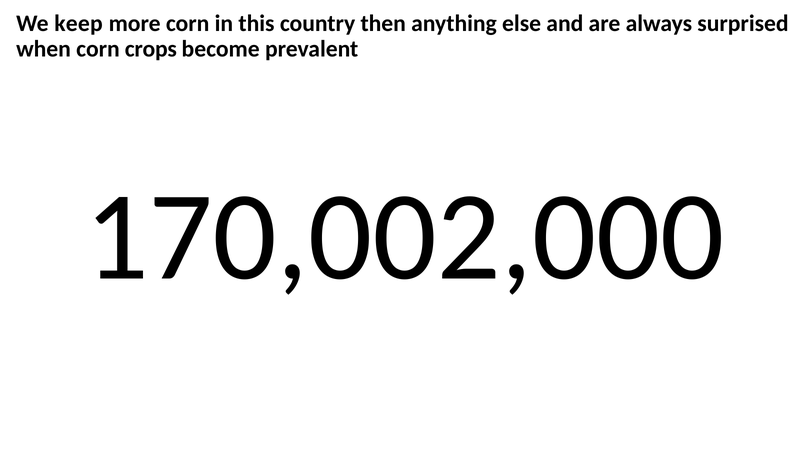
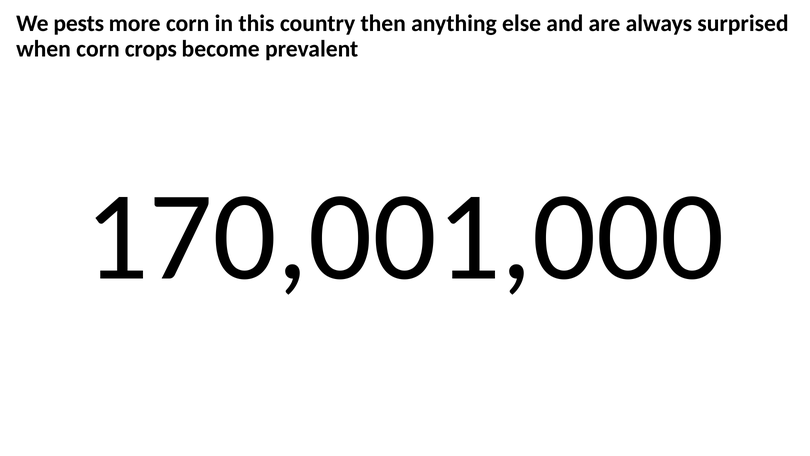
keep: keep -> pests (79, 24)
170,002,000: 170,002,000 -> 170,001,000 (405, 237)
